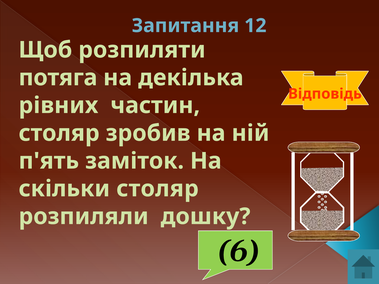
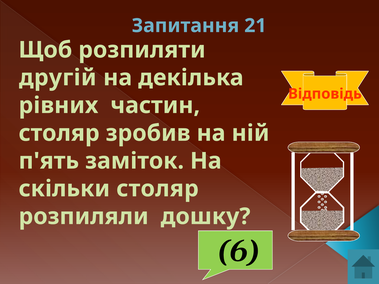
12: 12 -> 21 (255, 26)
потяга: потяга -> другій (58, 78)
